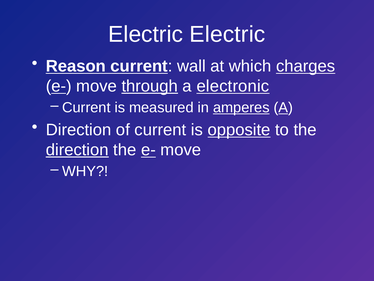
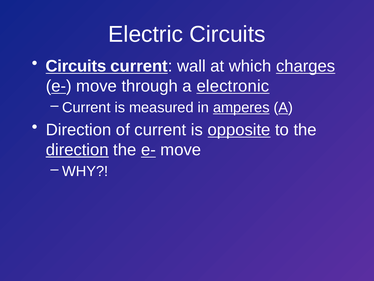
Electric Electric: Electric -> Circuits (227, 34)
Reason: Reason -> Circuits (76, 66)
through underline: present -> none (150, 86)
